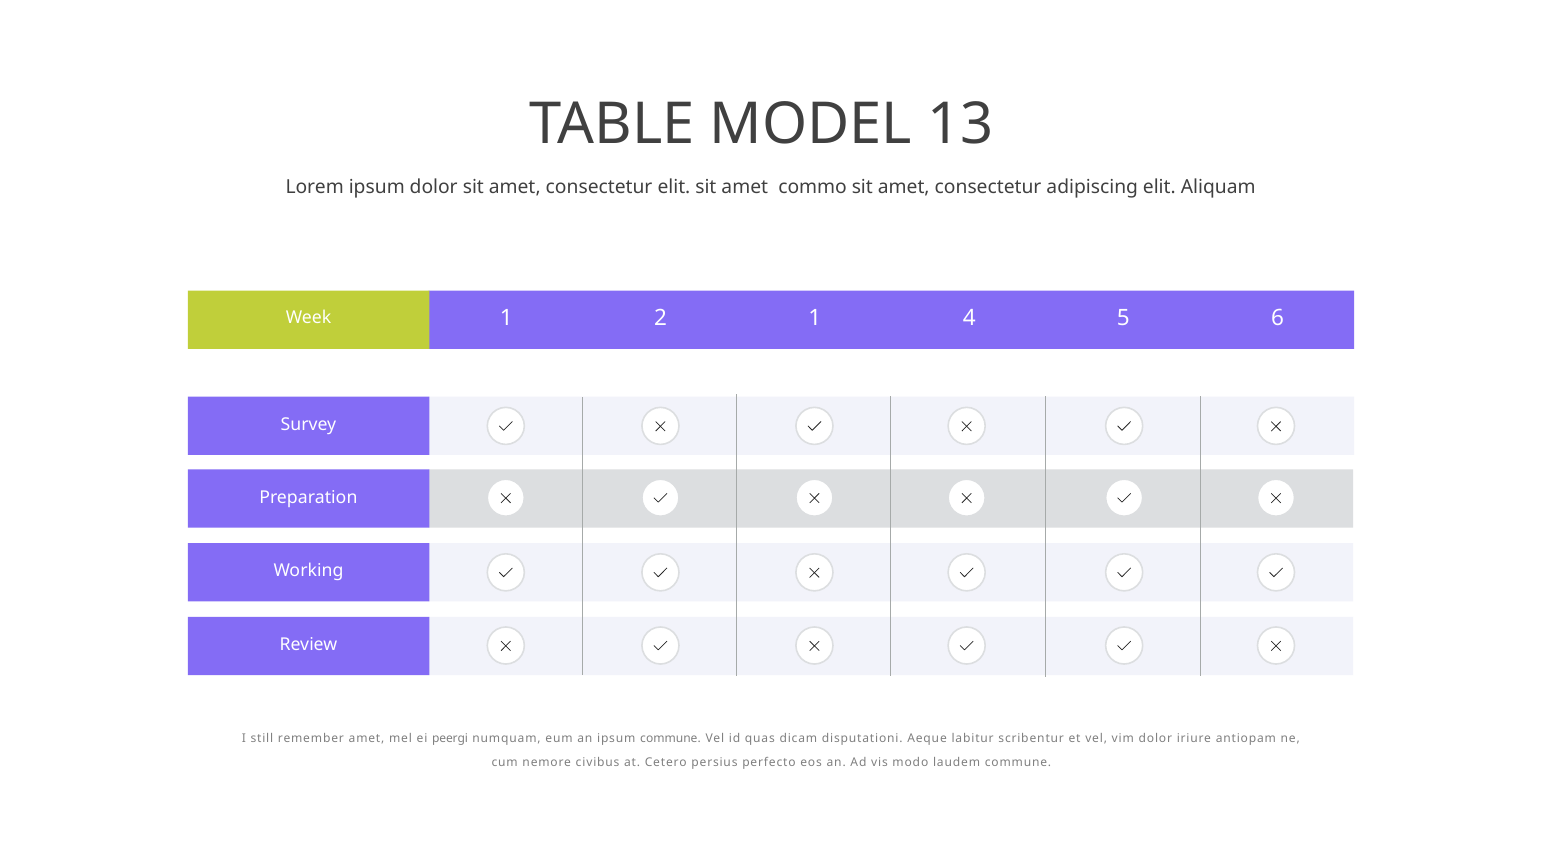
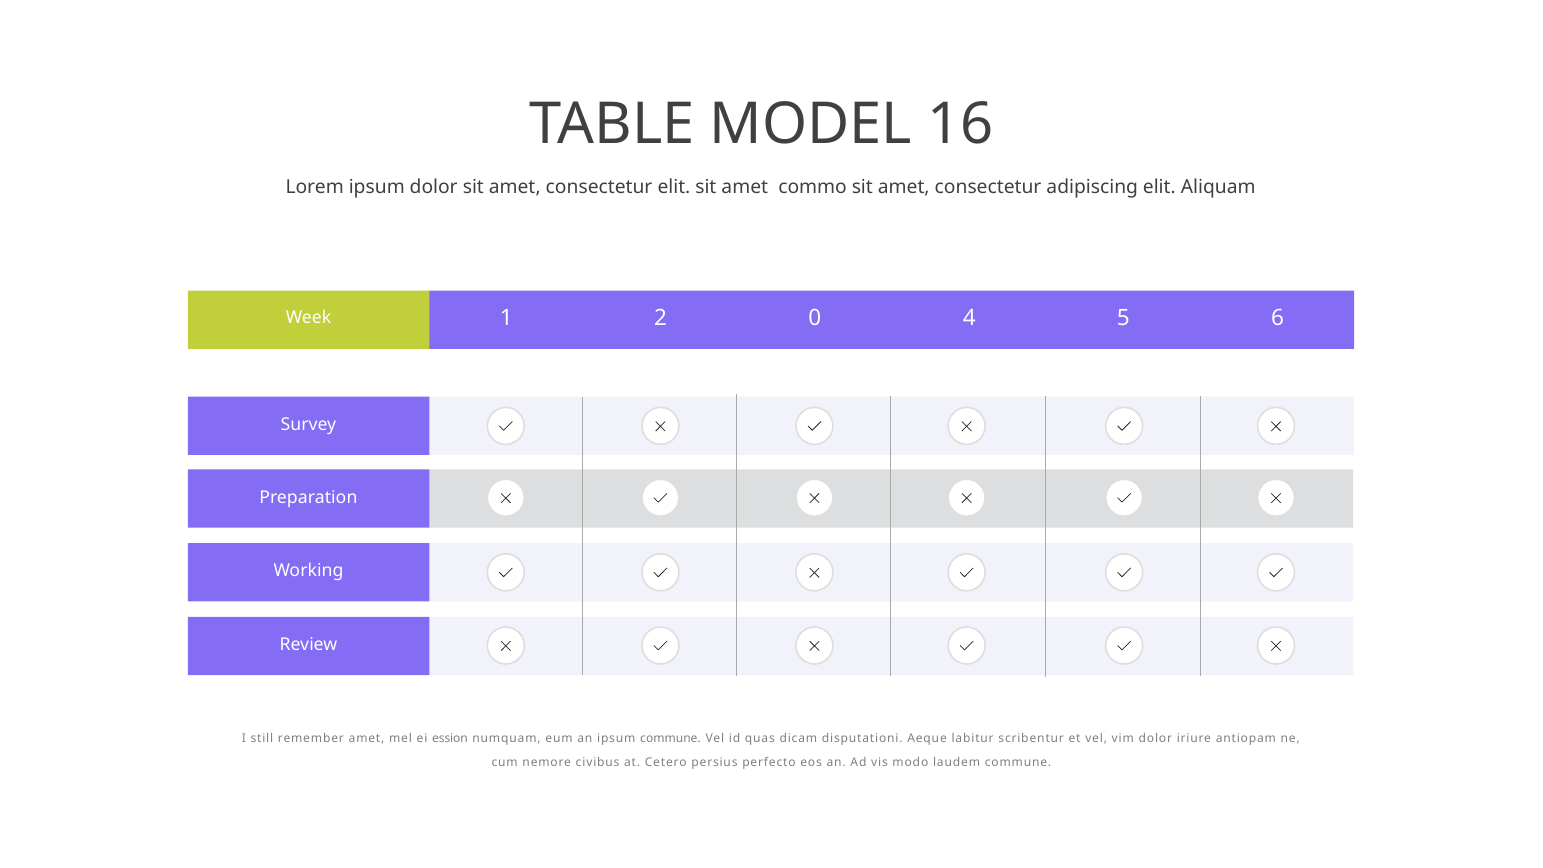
13: 13 -> 16 (960, 125)
2 1: 1 -> 0 (815, 318)
peergi: peergi -> ession (450, 738)
